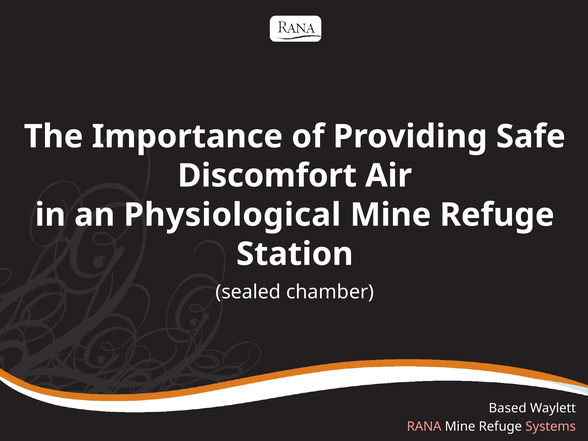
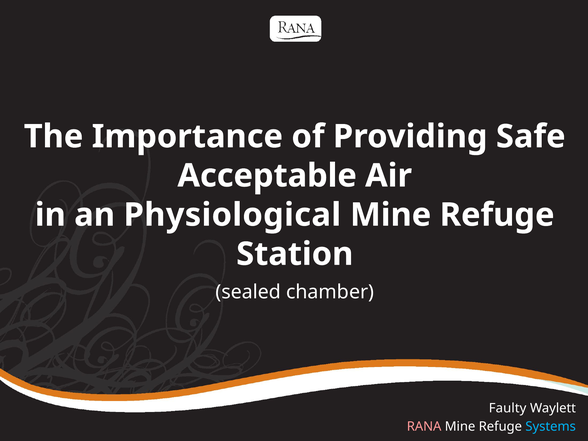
Discomfort: Discomfort -> Acceptable (267, 176)
Based: Based -> Faulty (508, 408)
Systems colour: pink -> light blue (551, 426)
